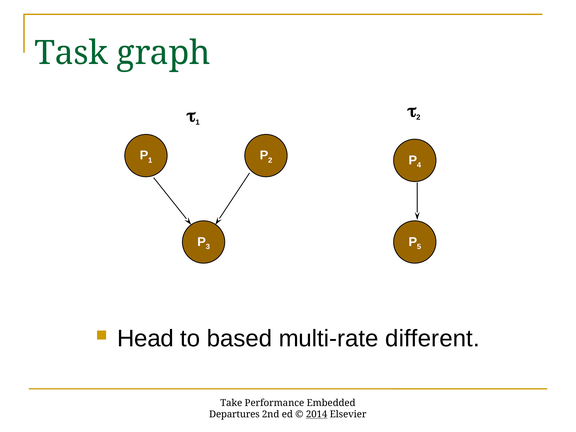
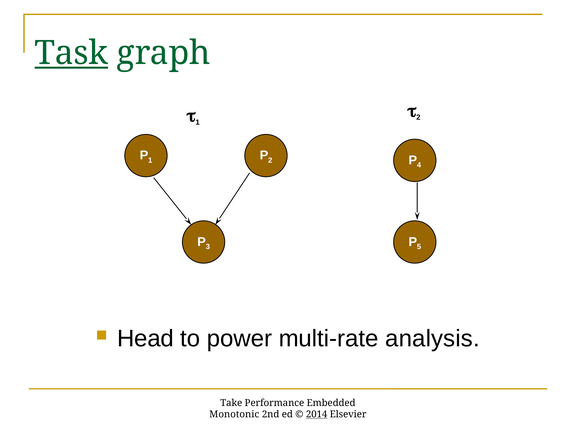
Task underline: none -> present (71, 53)
based: based -> power (239, 339)
different: different -> analysis (432, 339)
Departures: Departures -> Monotonic (234, 414)
